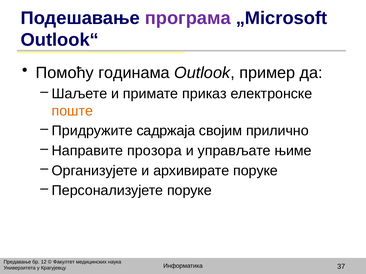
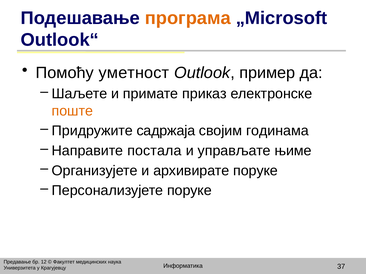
програма colour: purple -> orange (188, 18)
годинама: годинама -> уметност (134, 73)
прилично: прилично -> годинама (277, 131)
прозора: прозора -> постала (154, 151)
